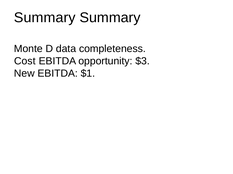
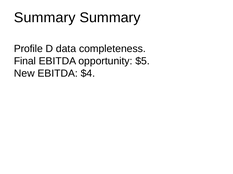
Monte: Monte -> Profile (28, 49)
Cost: Cost -> Final (25, 61)
$3: $3 -> $5 (143, 61)
$1: $1 -> $4 (88, 74)
